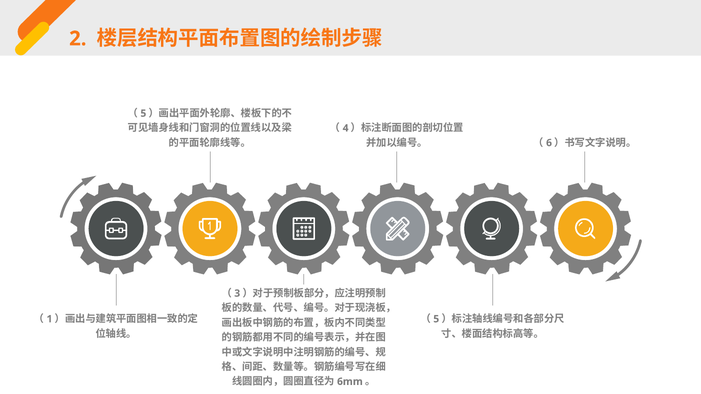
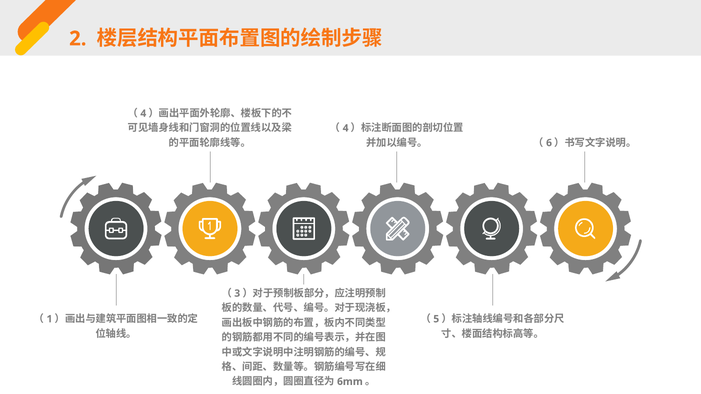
5: 5 -> 4 (143, 113)
